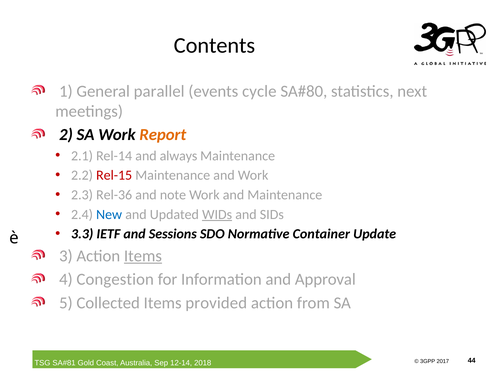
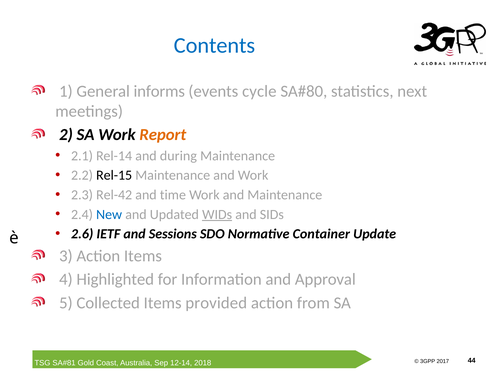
Contents colour: black -> blue (215, 46)
parallel: parallel -> informs (159, 91)
always: always -> during (178, 156)
Rel-15 colour: red -> black (114, 175)
Rel-36: Rel-36 -> Rel-42 (114, 195)
note: note -> time (173, 195)
3.3: 3.3 -> 2.6 (82, 234)
Items underline: present -> none (143, 256)
Congestion: Congestion -> Highlighted (115, 280)
